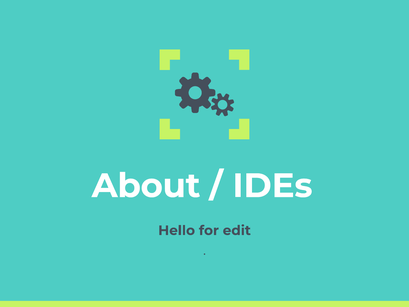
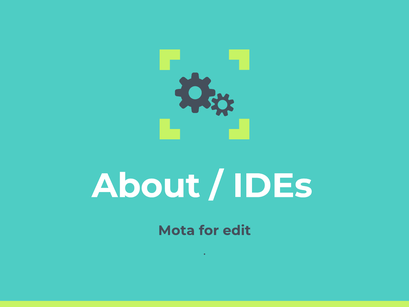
Hello: Hello -> Mota (177, 230)
